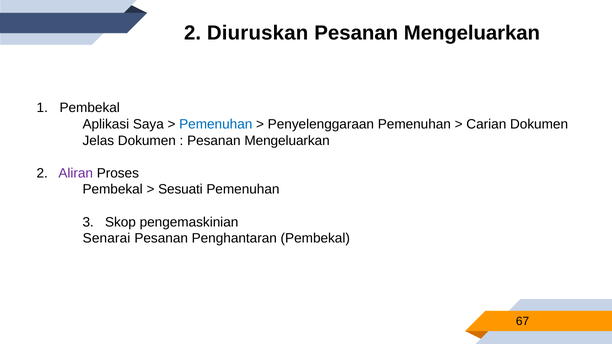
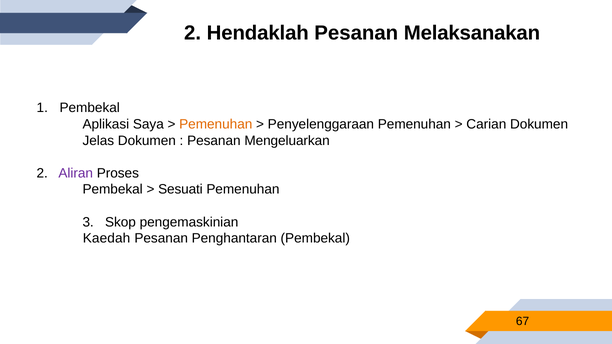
Diuruskan: Diuruskan -> Hendaklah (258, 33)
Mengeluarkan: Mengeluarkan -> Melaksanakan (472, 33)
Pemenuhan colour: blue -> orange (216, 124)
Senarai: Senarai -> Kaedah (107, 239)
